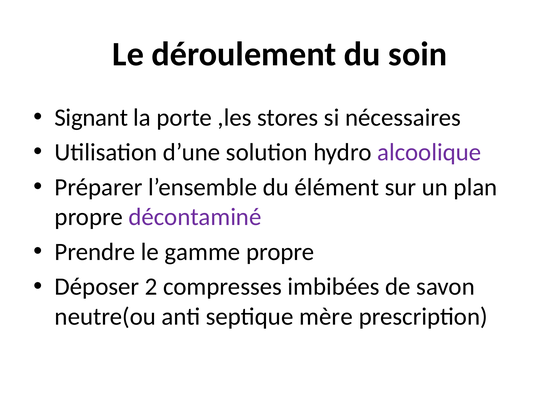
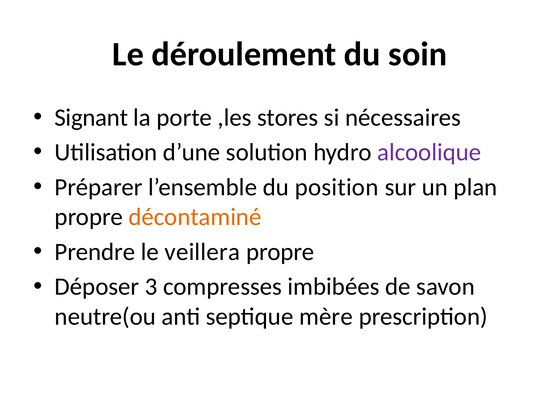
élément: élément -> position (337, 187)
décontaminé colour: purple -> orange (195, 217)
gamme: gamme -> veillera (202, 252)
2: 2 -> 3 (151, 287)
